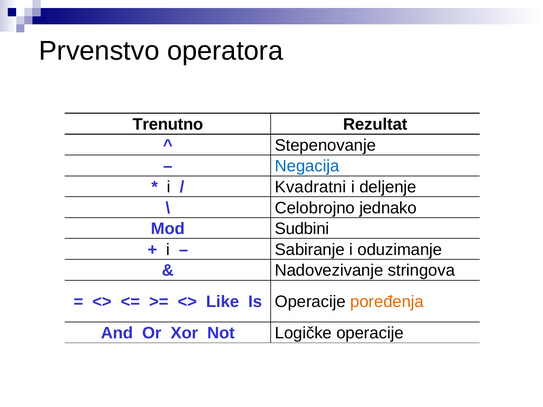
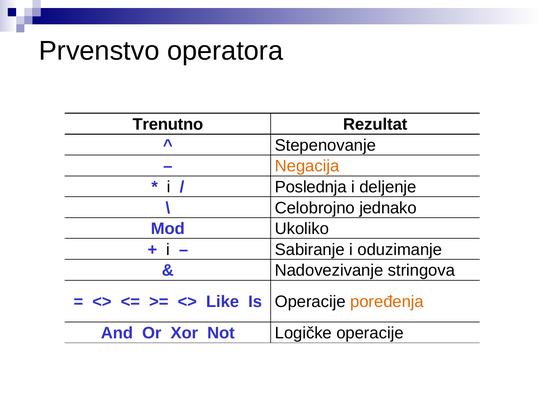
Negacija colour: blue -> orange (307, 166)
Kvadratni: Kvadratni -> Poslednja (311, 187)
Sudbini: Sudbini -> Ukoliko (302, 229)
